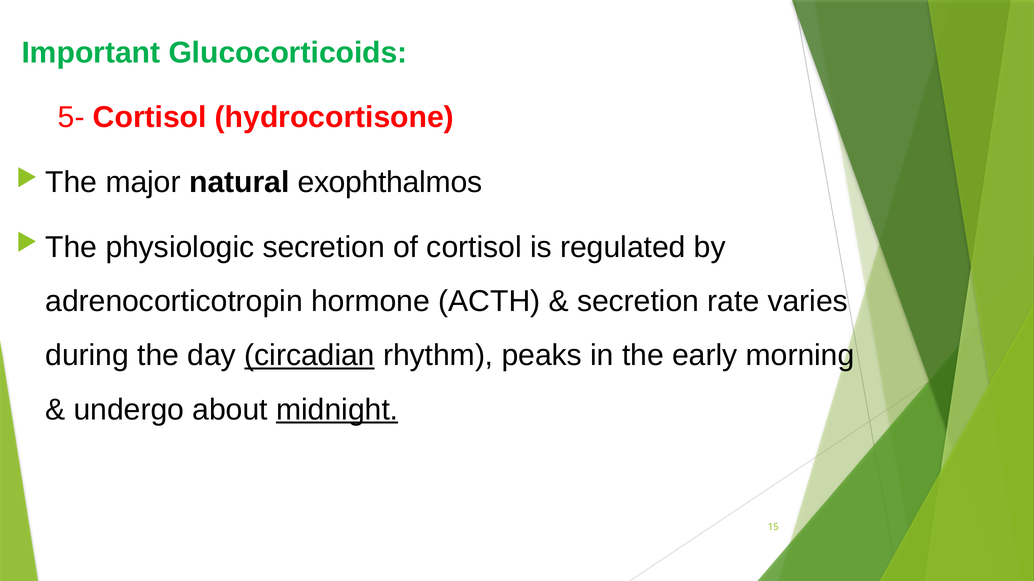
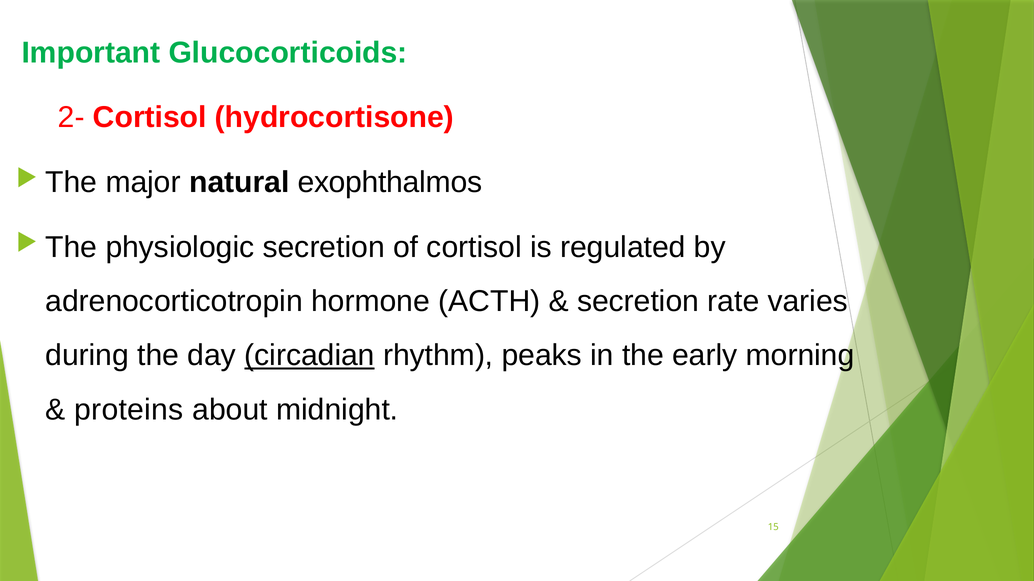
5-: 5- -> 2- (71, 118)
undergo: undergo -> proteins (129, 410)
midnight underline: present -> none (337, 410)
